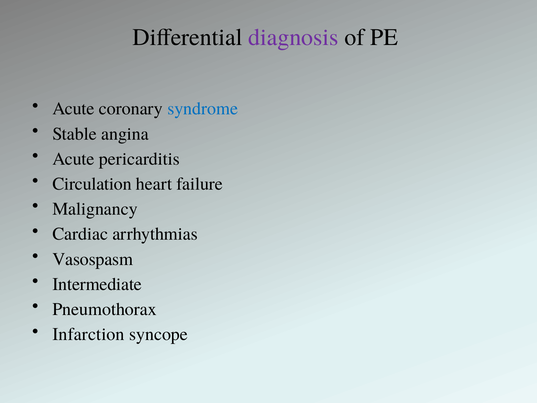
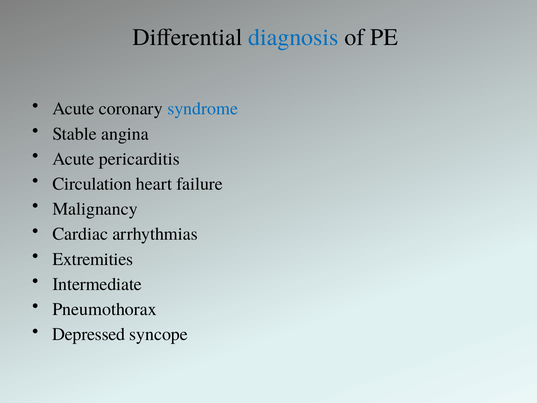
diagnosis colour: purple -> blue (293, 37)
Vasospasm: Vasospasm -> Extremities (93, 259)
Infarction: Infarction -> Depressed (89, 334)
